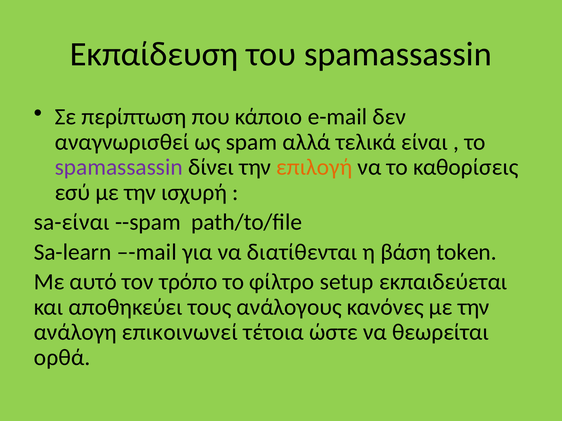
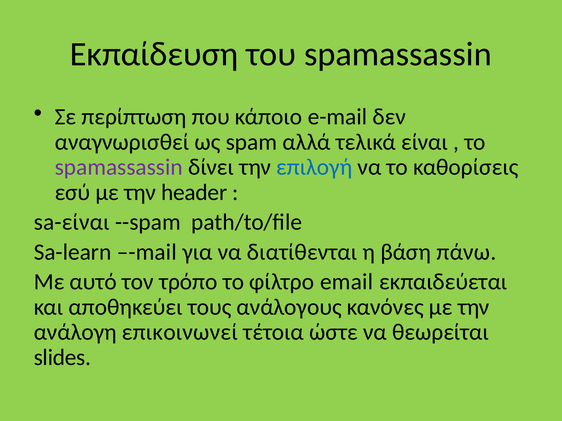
επιλογή colour: orange -> blue (314, 167)
ισχυρή: ισχυρή -> header (194, 193)
token: token -> πάνω (466, 252)
setup: setup -> email (347, 282)
ορθά: ορθά -> slides (62, 358)
